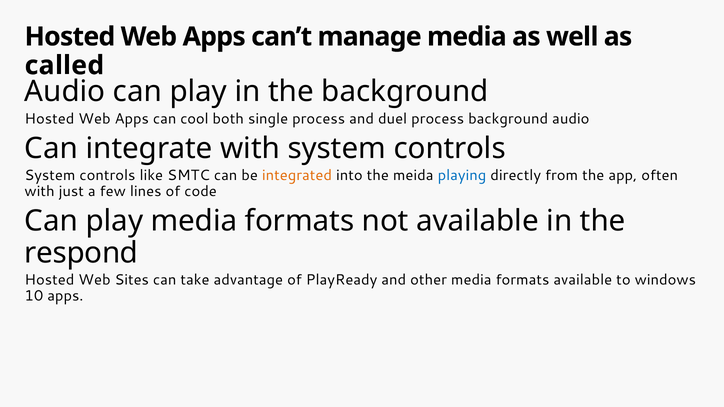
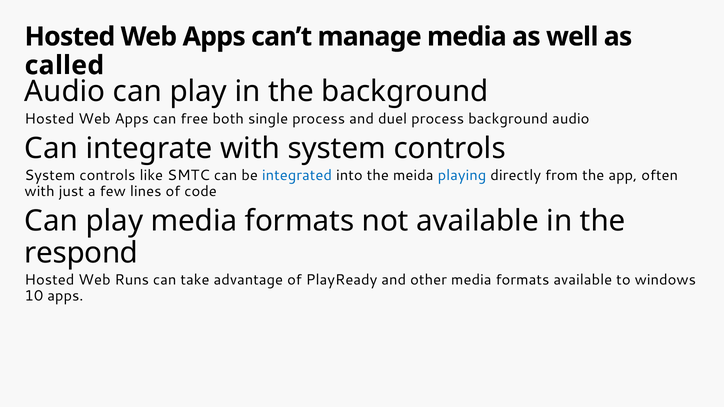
cool: cool -> free (194, 119)
integrated colour: orange -> blue (297, 175)
Sites: Sites -> Runs (132, 280)
